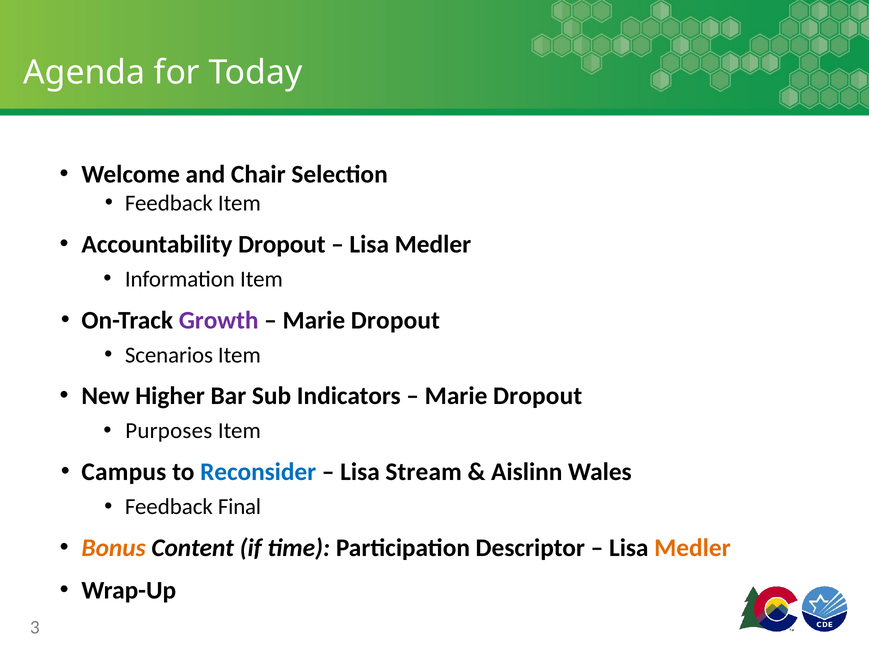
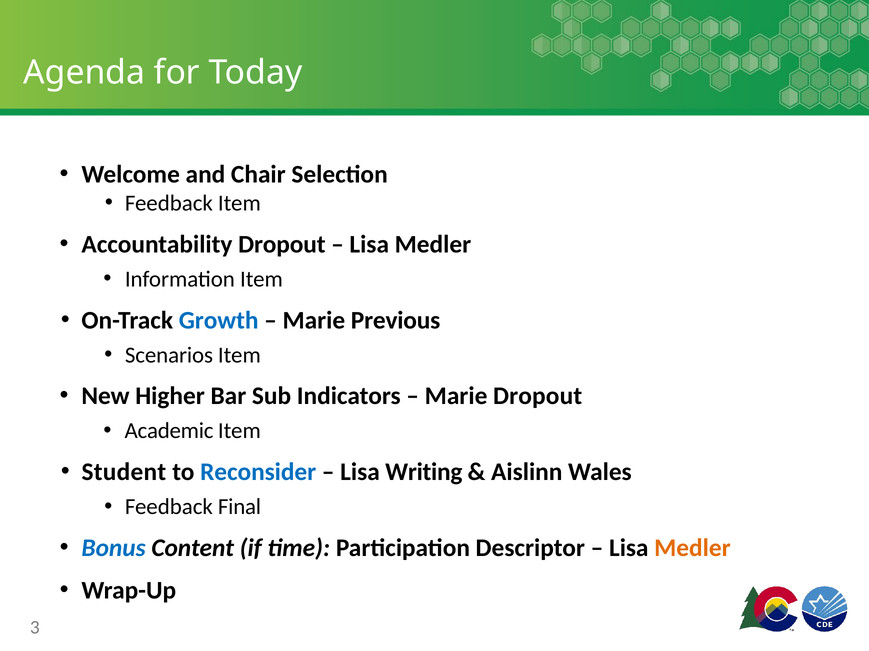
Growth colour: purple -> blue (219, 321)
Dropout: Dropout -> Previous (396, 321)
Purposes: Purposes -> Academic (169, 431)
Campus: Campus -> Student (124, 473)
Stream: Stream -> Writing (424, 473)
Bonus colour: orange -> blue (114, 549)
